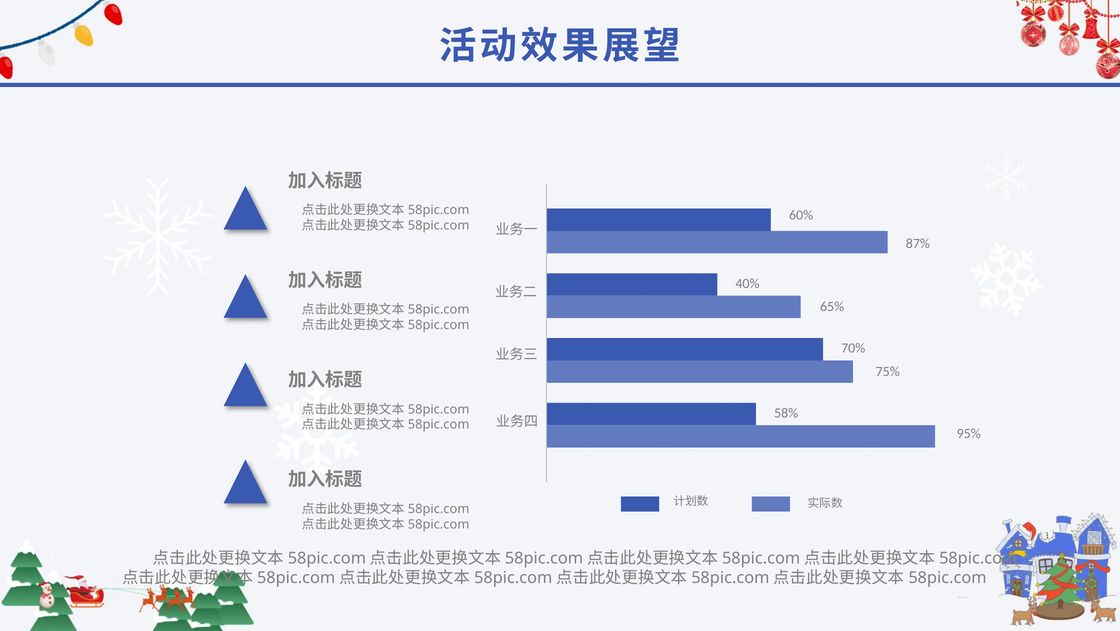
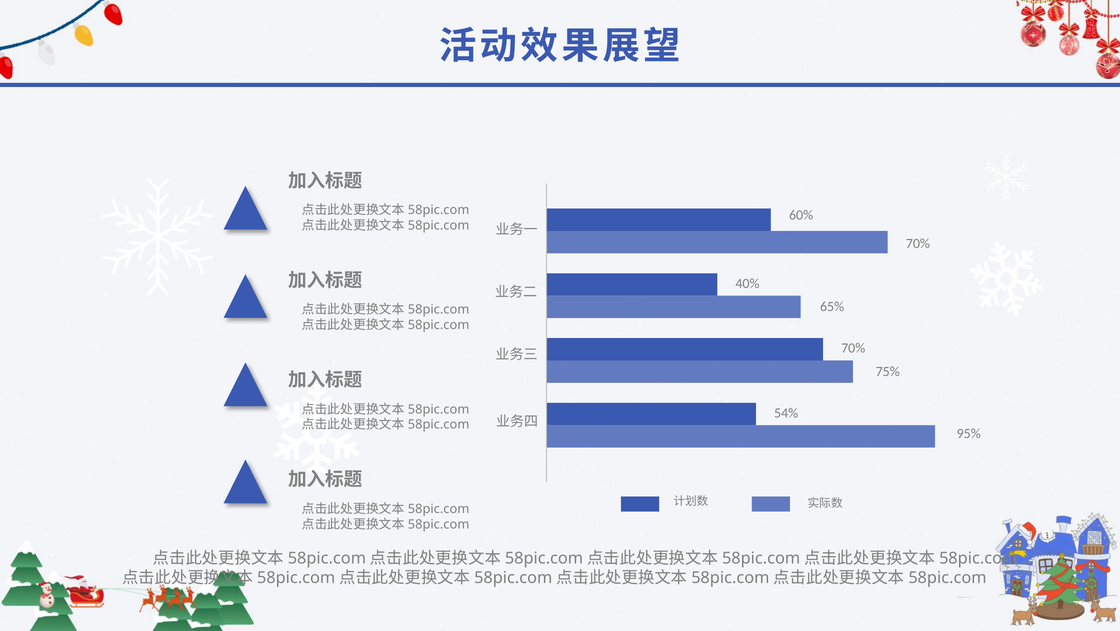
87%: 87% -> 70% (918, 244)
58%: 58% -> 54% (786, 413)
